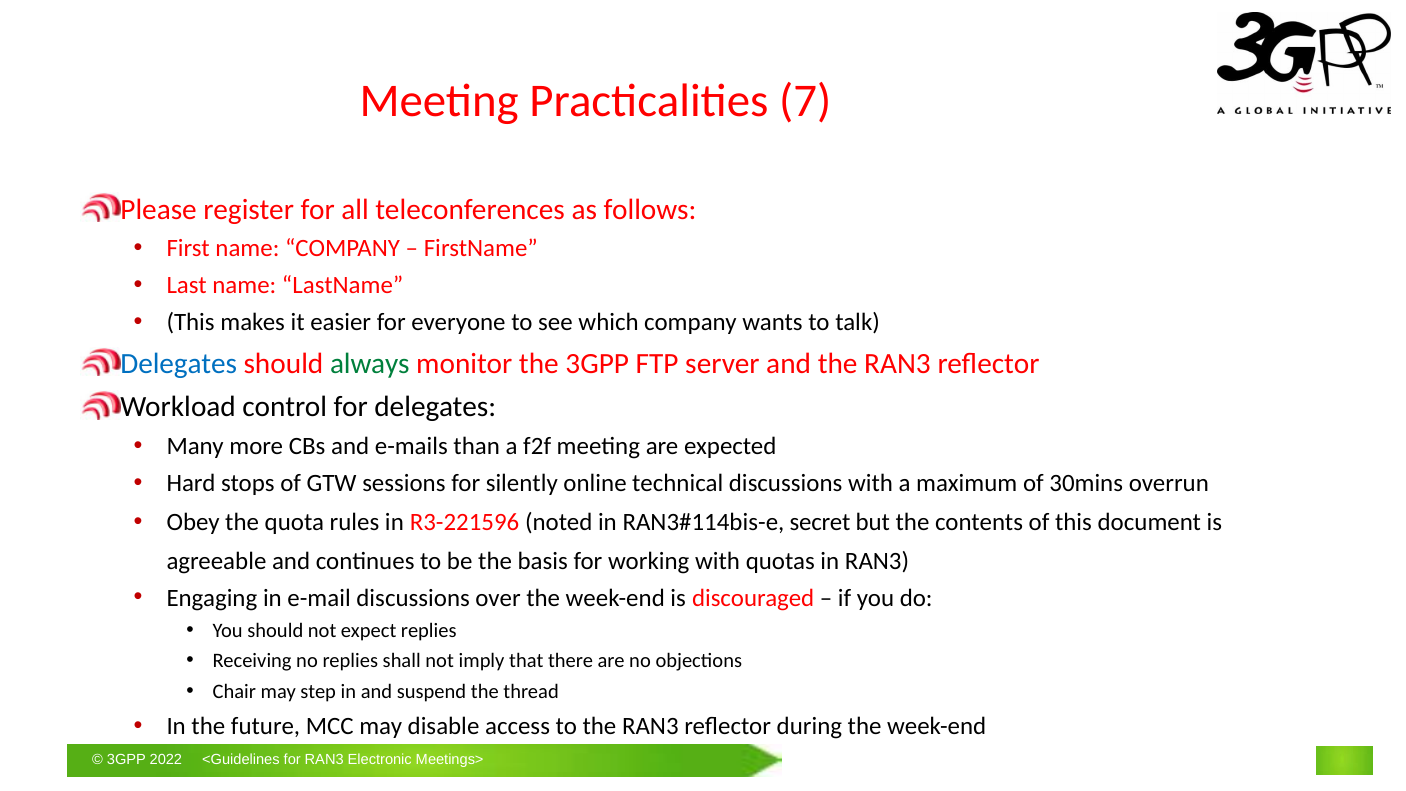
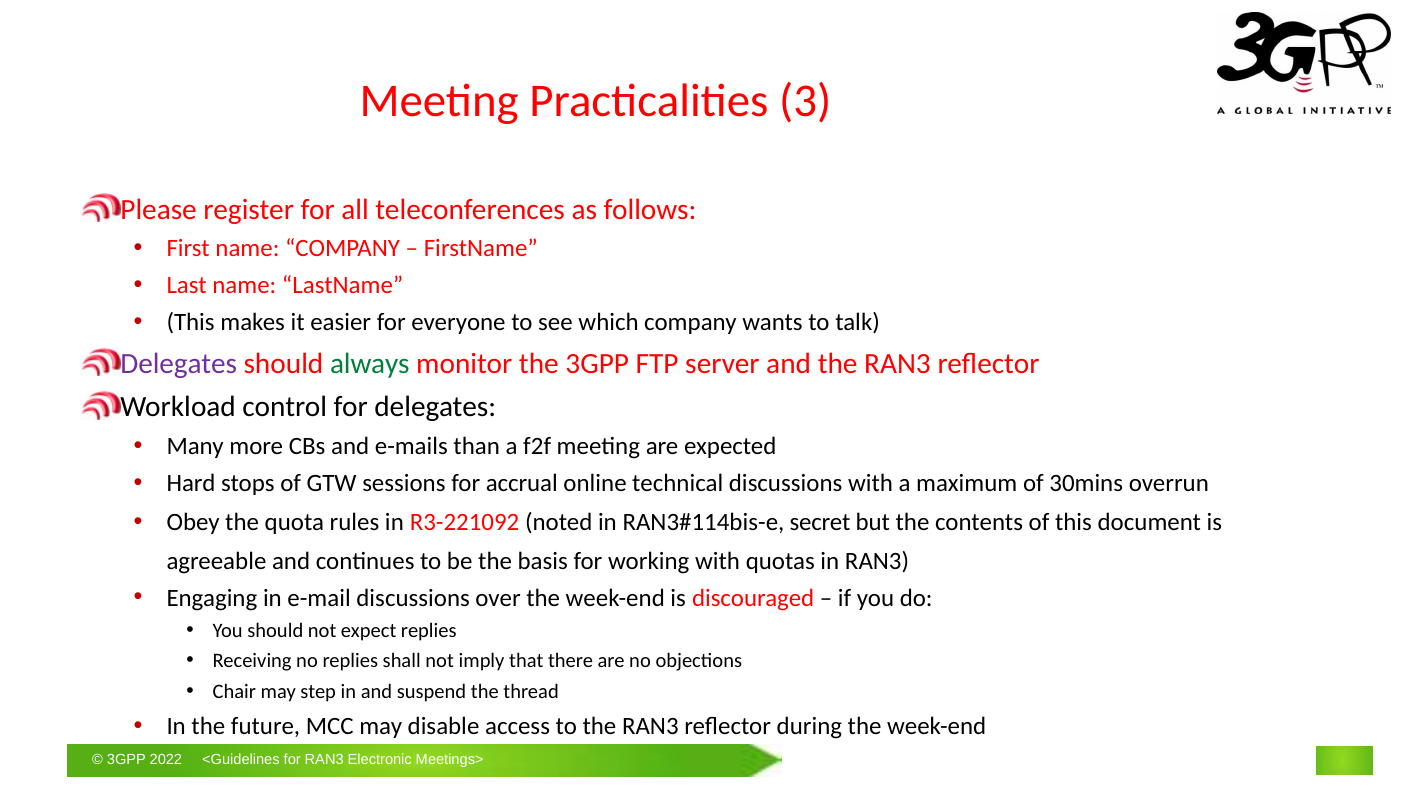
7: 7 -> 3 (805, 101)
Delegates colour: blue -> purple (179, 364)
silently: silently -> accrual (522, 483)
R3-221596: R3-221596 -> R3-221092 (465, 522)
